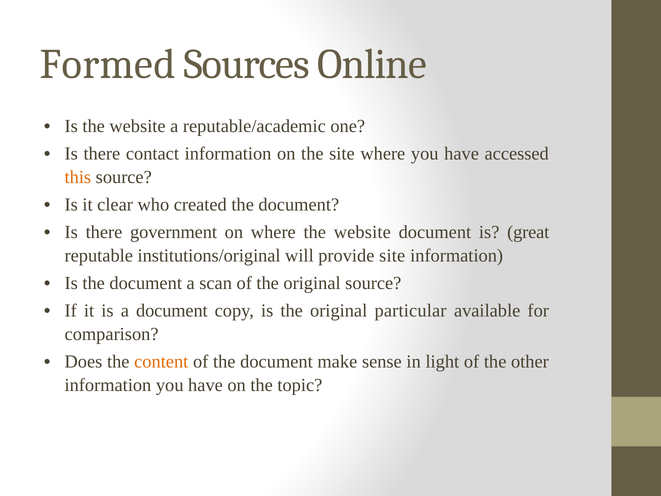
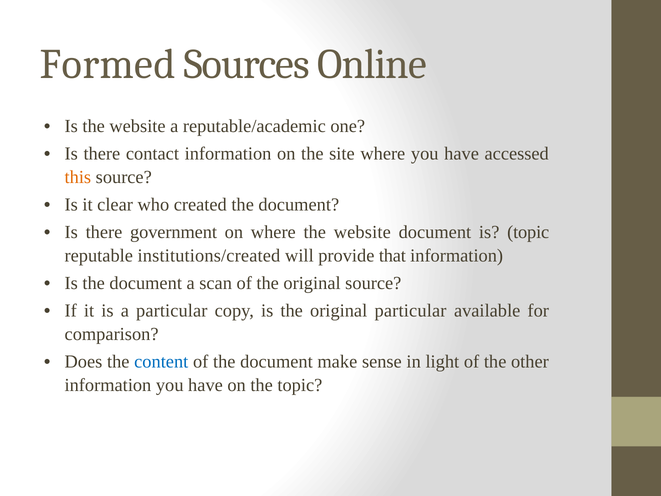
is great: great -> topic (528, 232)
institutions/original: institutions/original -> institutions/created (209, 255)
provide site: site -> that (392, 255)
a document: document -> particular (172, 310)
content colour: orange -> blue (161, 361)
